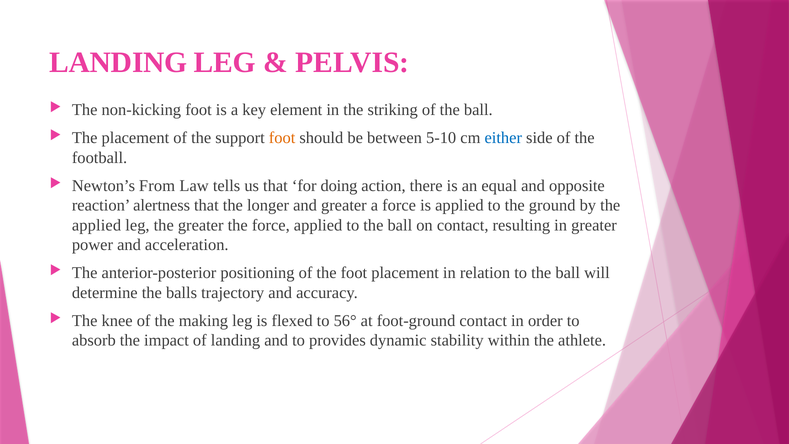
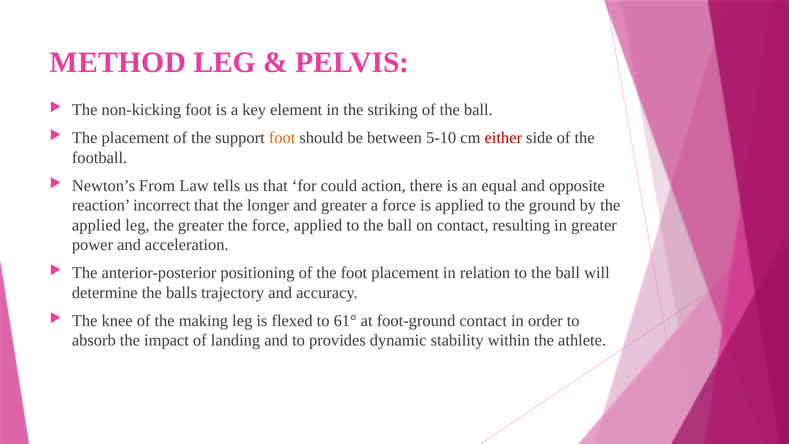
LANDING: LANDING -> METHOD (118, 62)
either colour: blue -> red (503, 138)
doing: doing -> could (339, 186)
alertness: alertness -> incorrect (162, 205)
56°: 56° -> 61° (345, 321)
